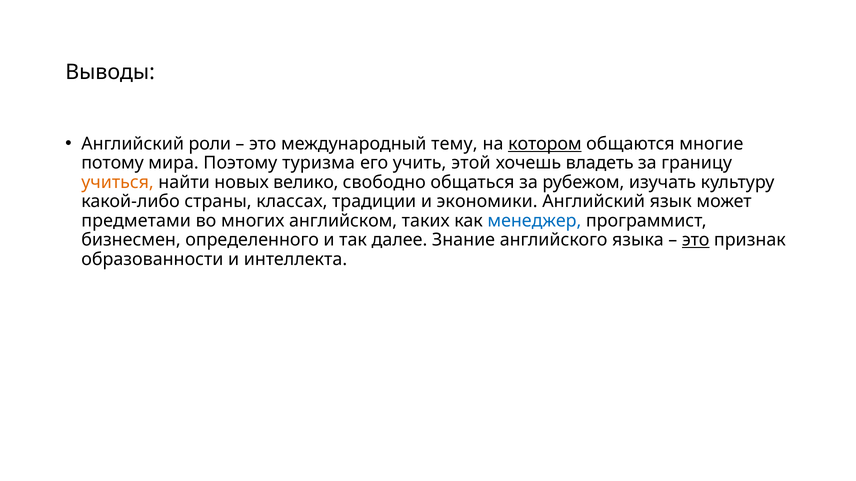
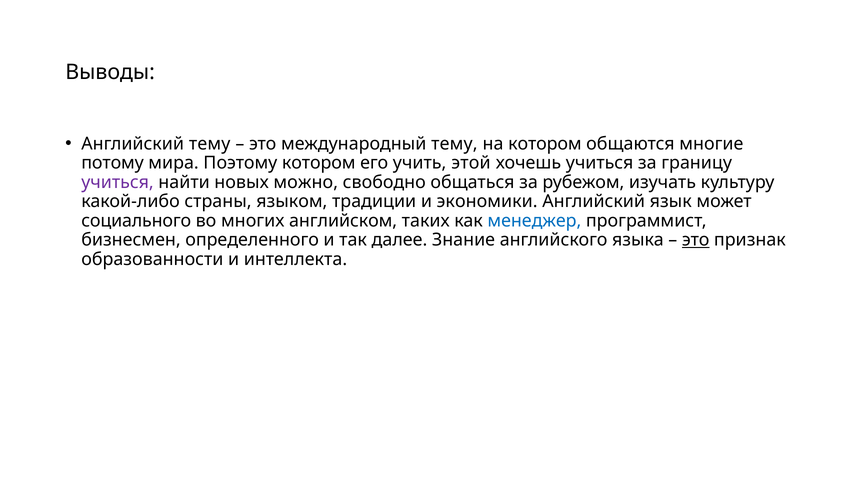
Английский роли: роли -> тему (210, 144)
котором underline: present -> none (545, 144)
Поэтому туризма: туризма -> котором (319, 163)
хочешь владеть: владеть -> учиться (600, 163)
учиться colour: orange -> purple (118, 182)
велико: велико -> можно (306, 182)
классах: классах -> языком (292, 202)
предметами: предметами -> социального (136, 221)
